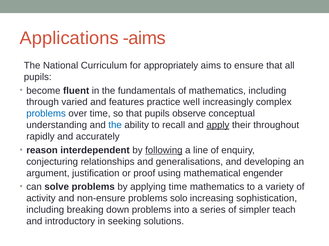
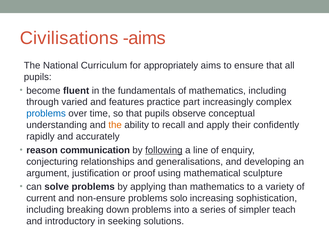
Applications: Applications -> Civilisations (69, 38)
well: well -> part (191, 102)
the colour: blue -> orange (115, 125)
apply underline: present -> none (218, 125)
throughout: throughout -> confidently (276, 125)
interdependent: interdependent -> communication (95, 151)
engender: engender -> sculpture (263, 174)
applying time: time -> than (178, 187)
activity: activity -> current (41, 199)
